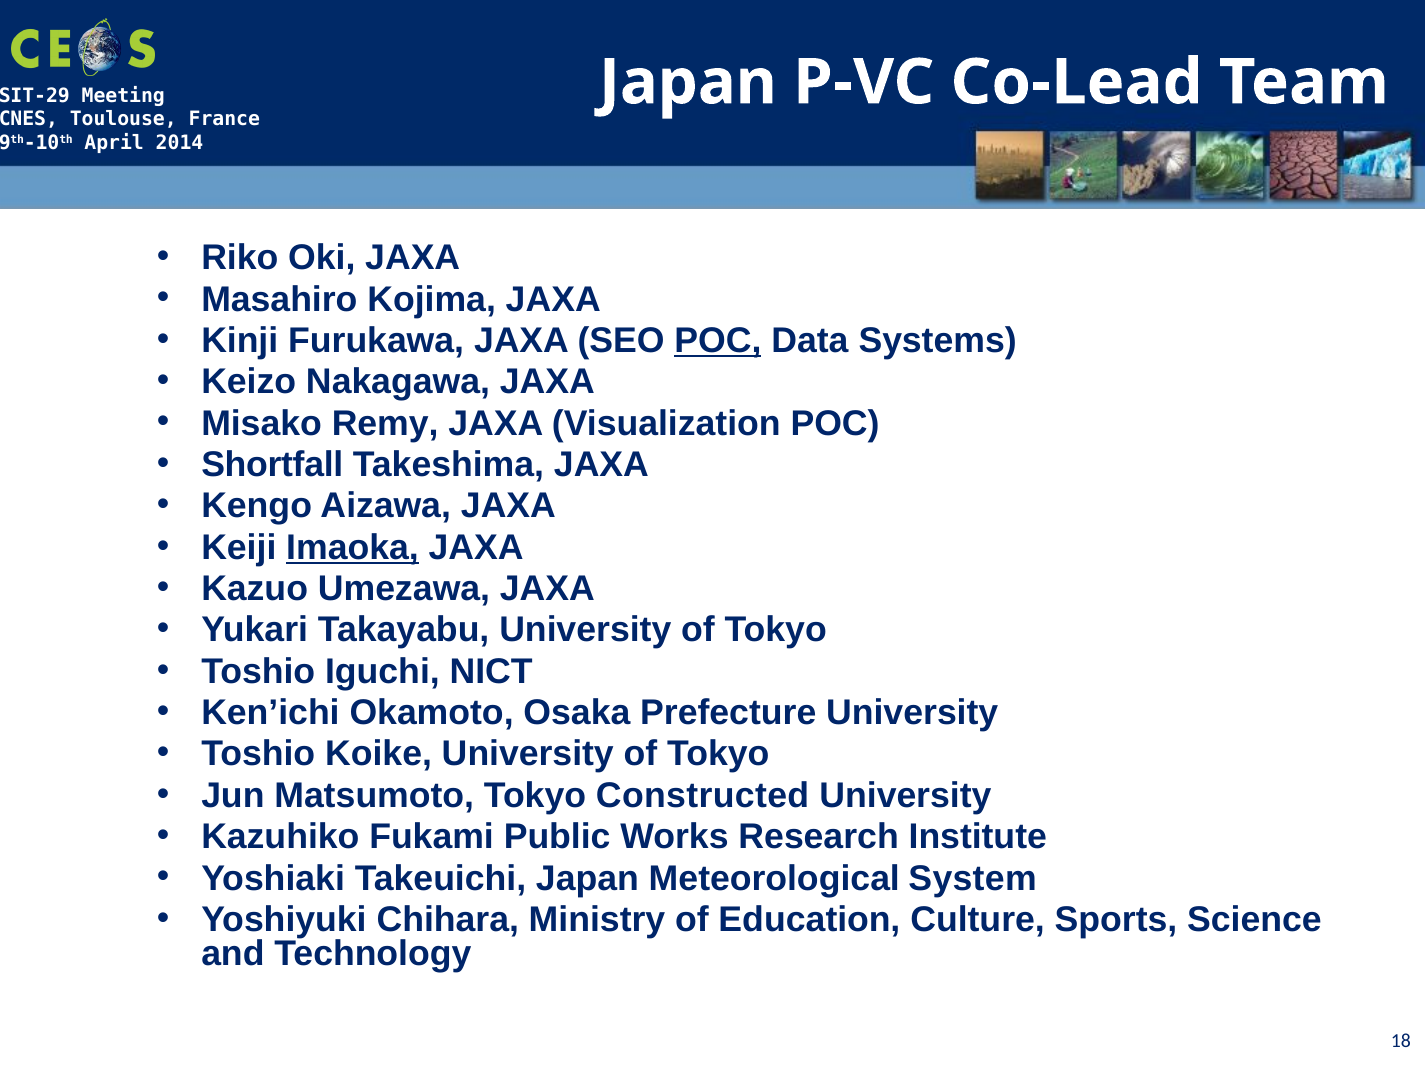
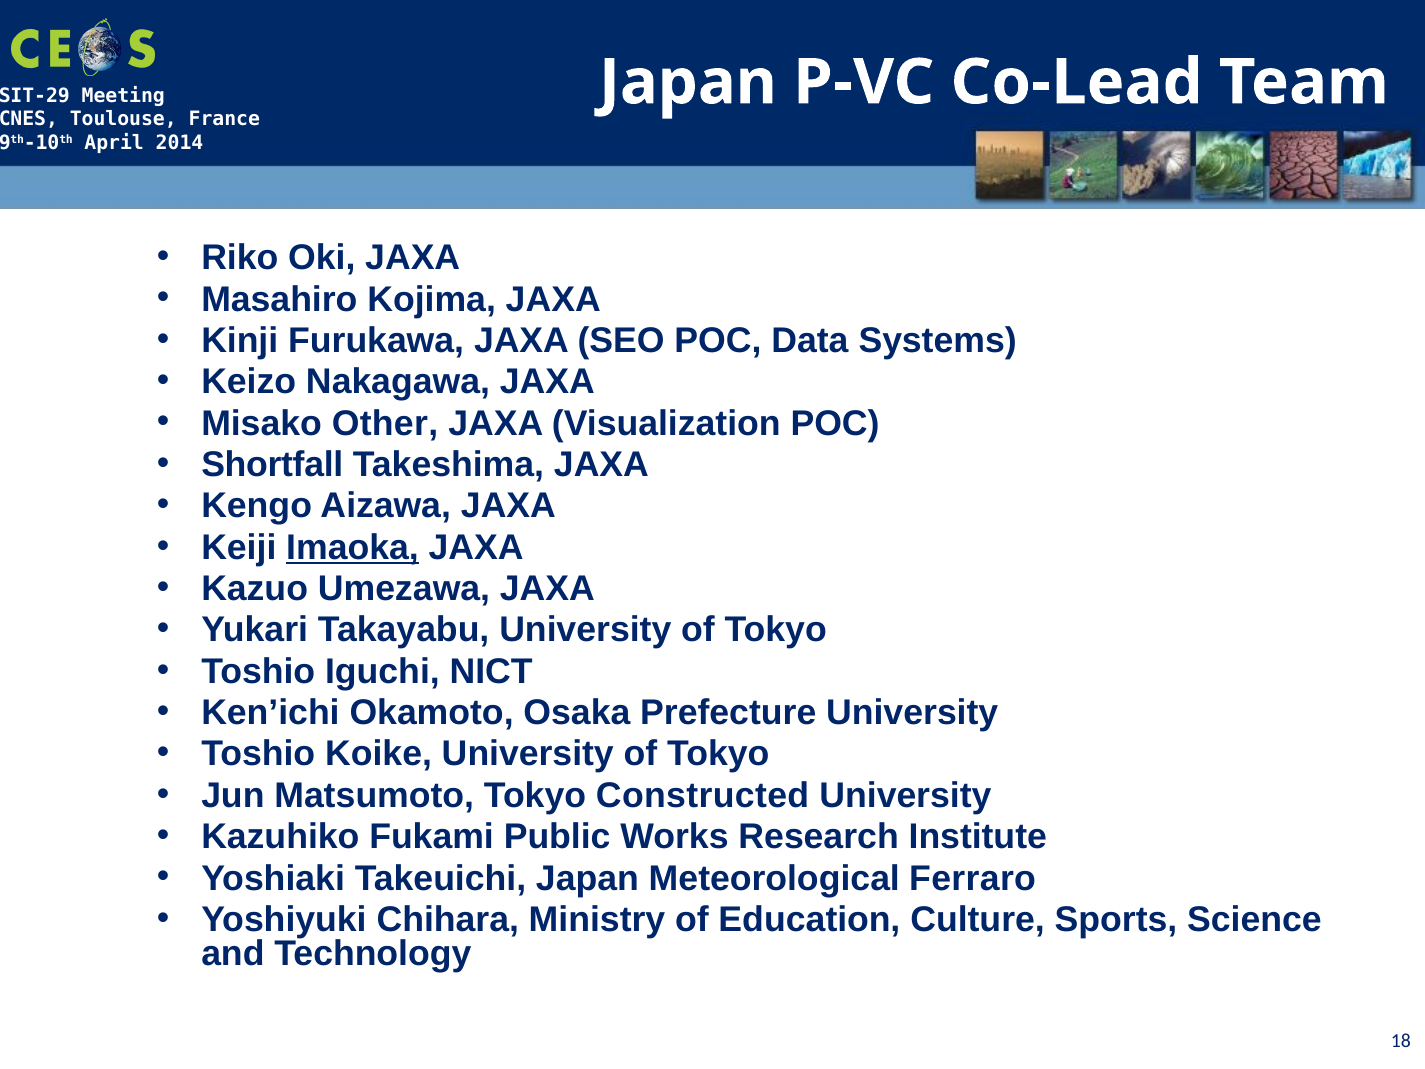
POC underline: present -> none (718, 341)
Remy: Remy -> Other (385, 423)
System: System -> Ferraro (973, 878)
